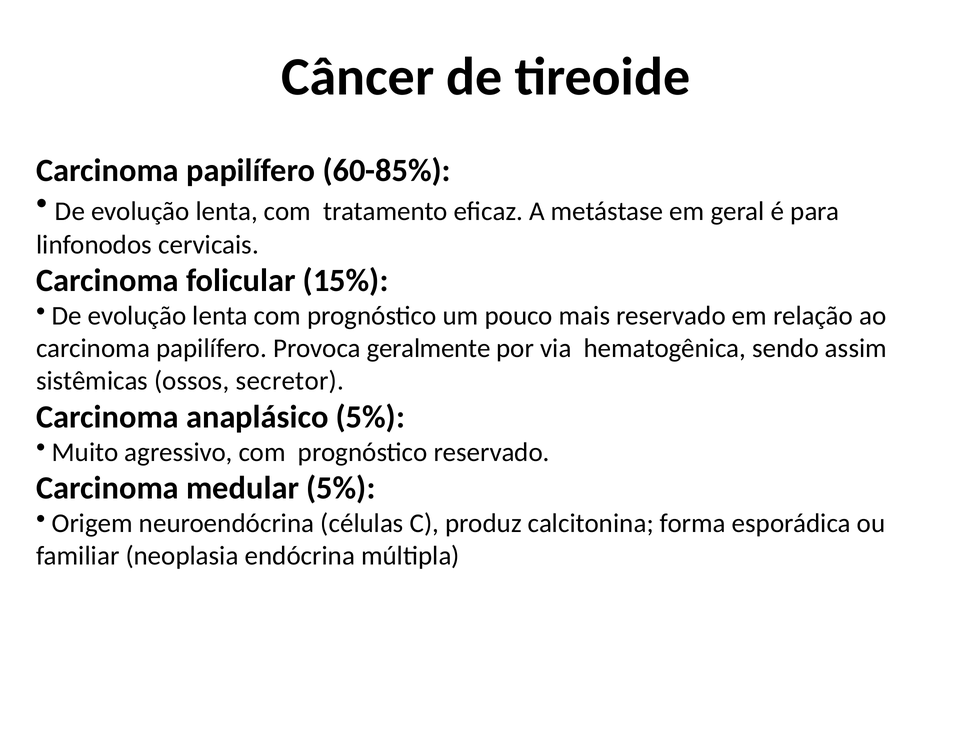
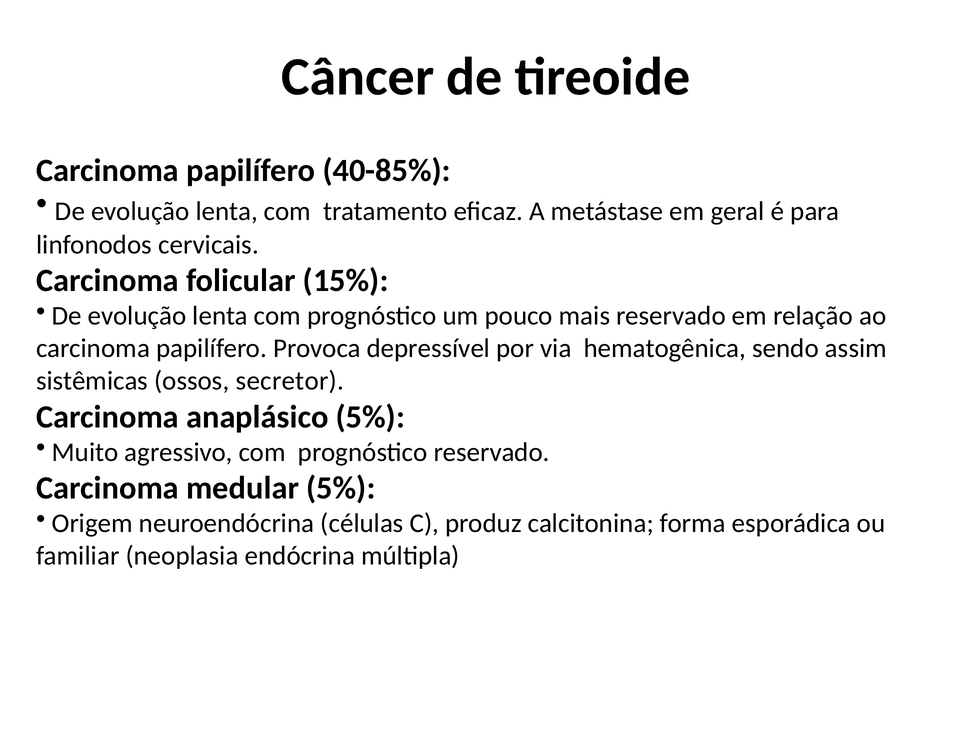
60-85%: 60-85% -> 40-85% (387, 171)
geralmente: geralmente -> depressível (428, 348)
